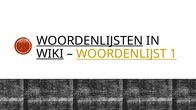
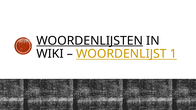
WIKI underline: present -> none (50, 54)
